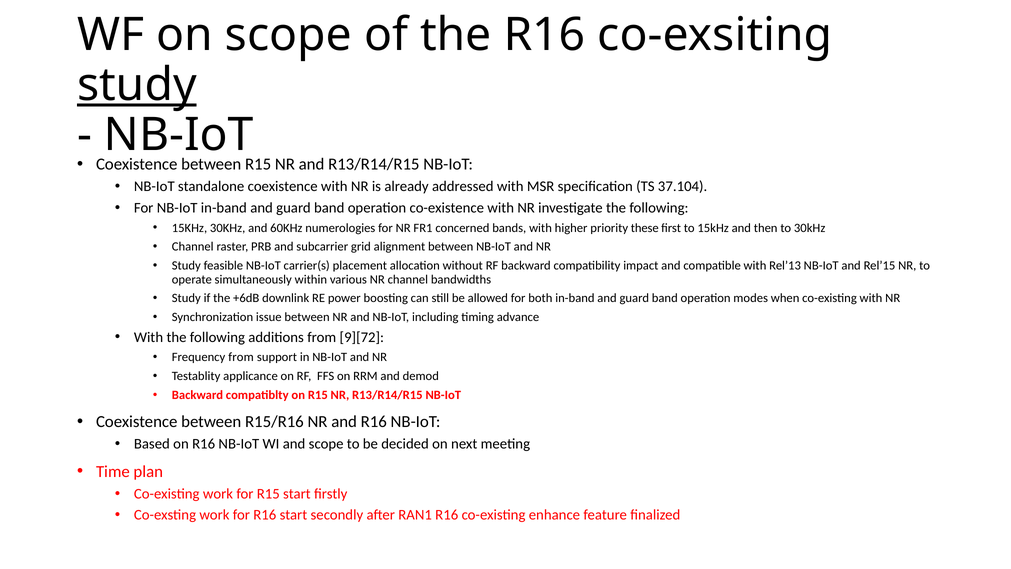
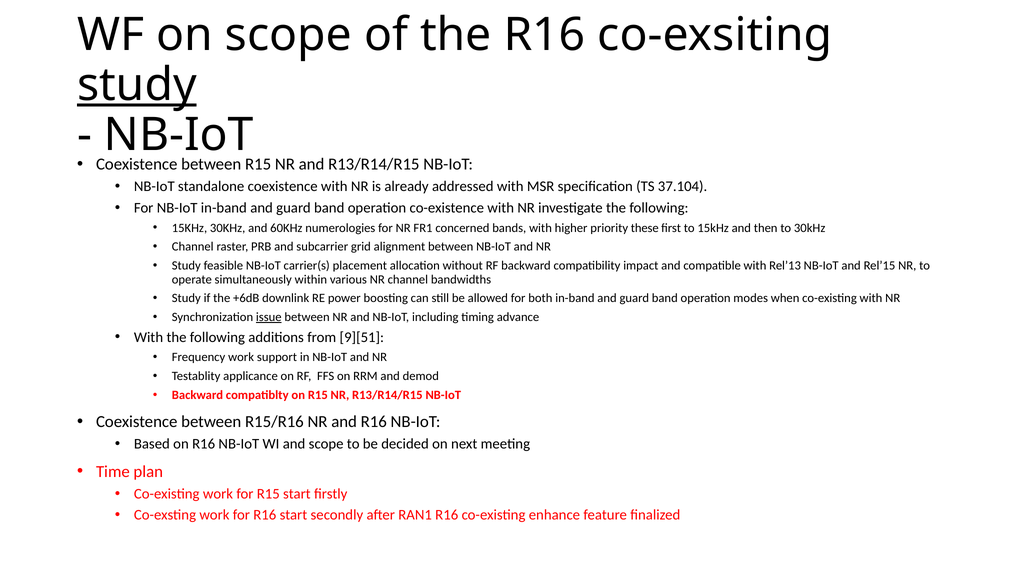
issue underline: none -> present (269, 317)
9][72: 9][72 -> 9][51 (362, 337)
Frequency from: from -> work (241, 357)
